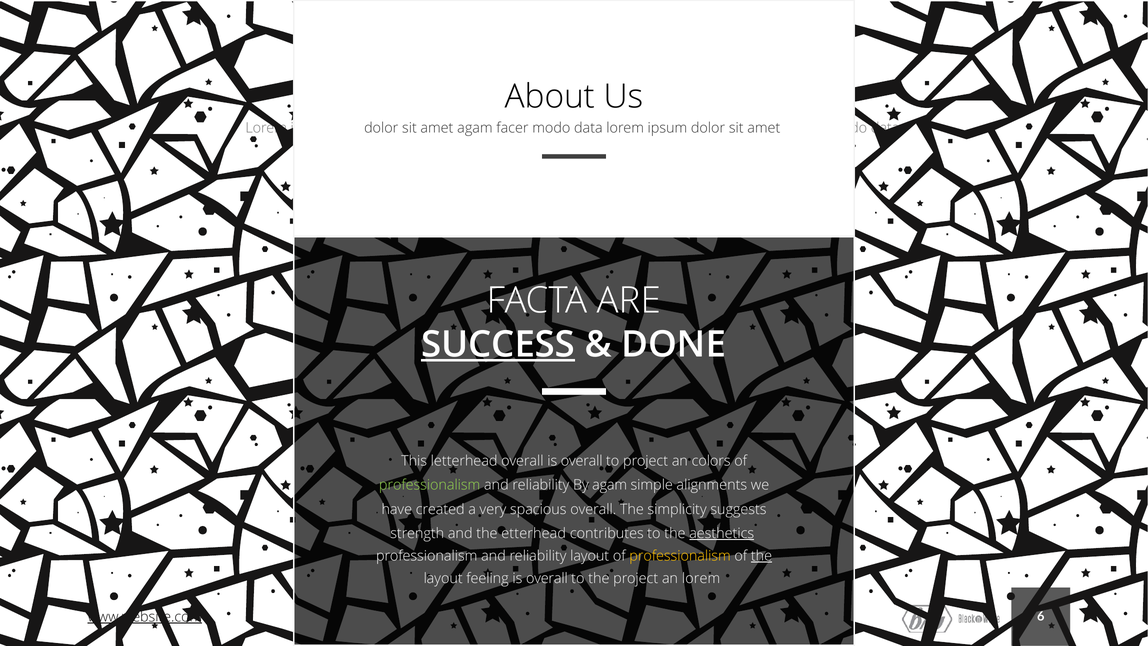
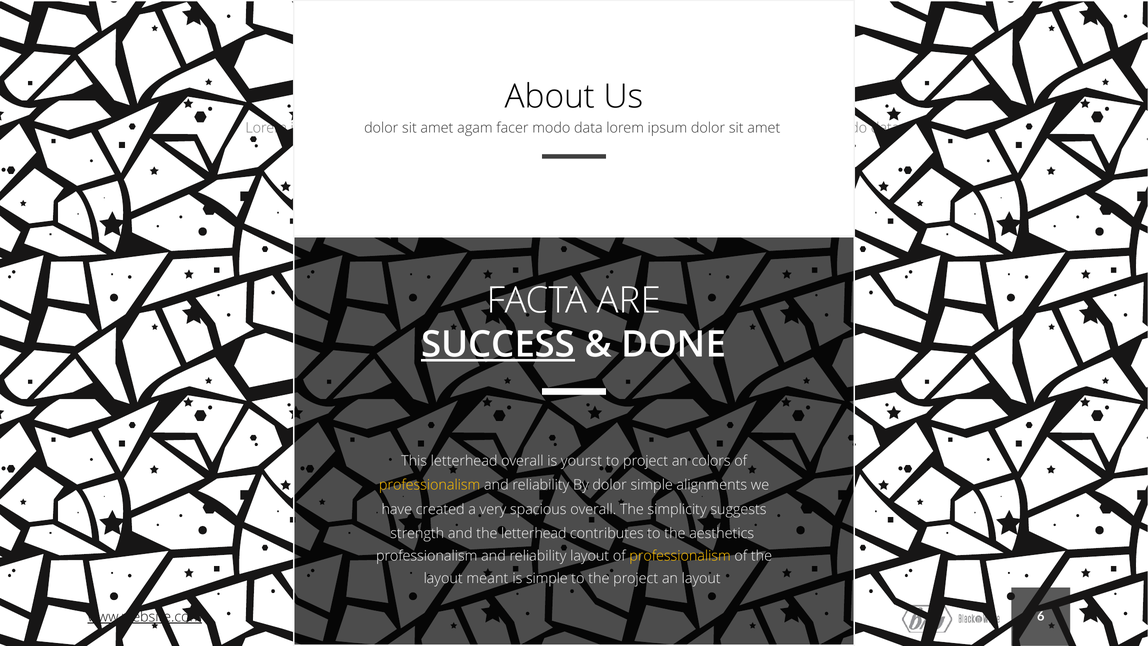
overall: overall -> yourst (582, 461)
professionalism colour: light green -> yellow (430, 485)
By agam: agam -> dolor (610, 485)
the etterhead: etterhead -> letterhead (534, 533)
aesthetics underline: present -> none (722, 533)
the underline: present -> none (761, 556)
feeling: feeling -> meant (487, 578)
overall: overall -> simple (547, 578)
an lorem: lorem -> layout (701, 578)
